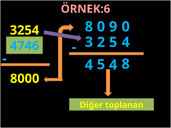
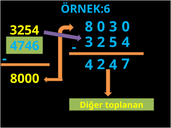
ÖRNEK:6 colour: pink -> light blue (85, 9)
8 0 9: 9 -> 3 (113, 27)
4 5: 5 -> 2 (101, 65)
8: 8 -> 7 (126, 64)
